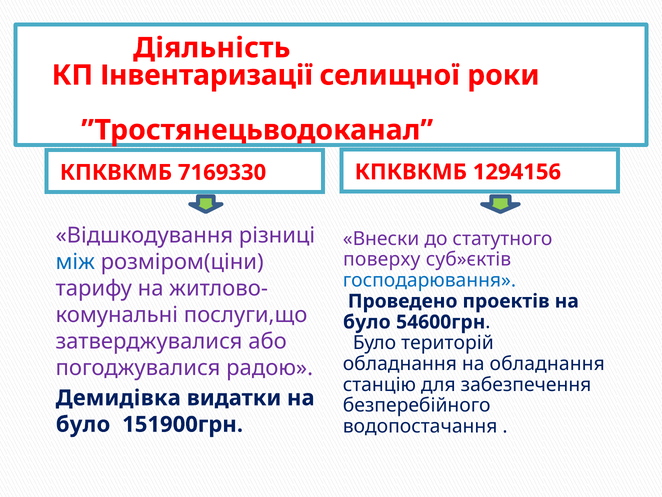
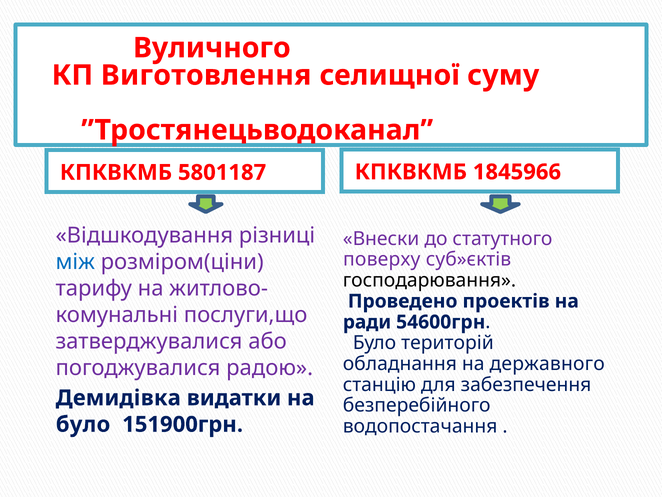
Діяльність: Діяльність -> Вуличного (212, 48)
Інвентаризації: Інвентаризації -> Виготовлення (206, 75)
роки: роки -> суму (503, 75)
7169330: 7169330 -> 5801187 (222, 172)
1294156: 1294156 -> 1845966 (517, 172)
господарювання colour: blue -> black (429, 280)
було: було -> ради (367, 322)
на обладнання: обладнання -> державного (547, 363)
